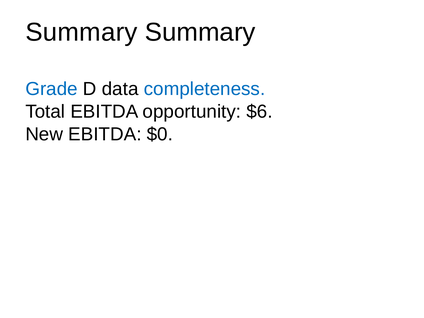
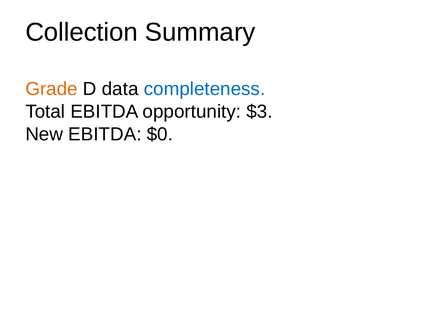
Summary: Summary -> Collection (82, 32)
Grade colour: blue -> orange (52, 89)
$6: $6 -> $3 (259, 112)
